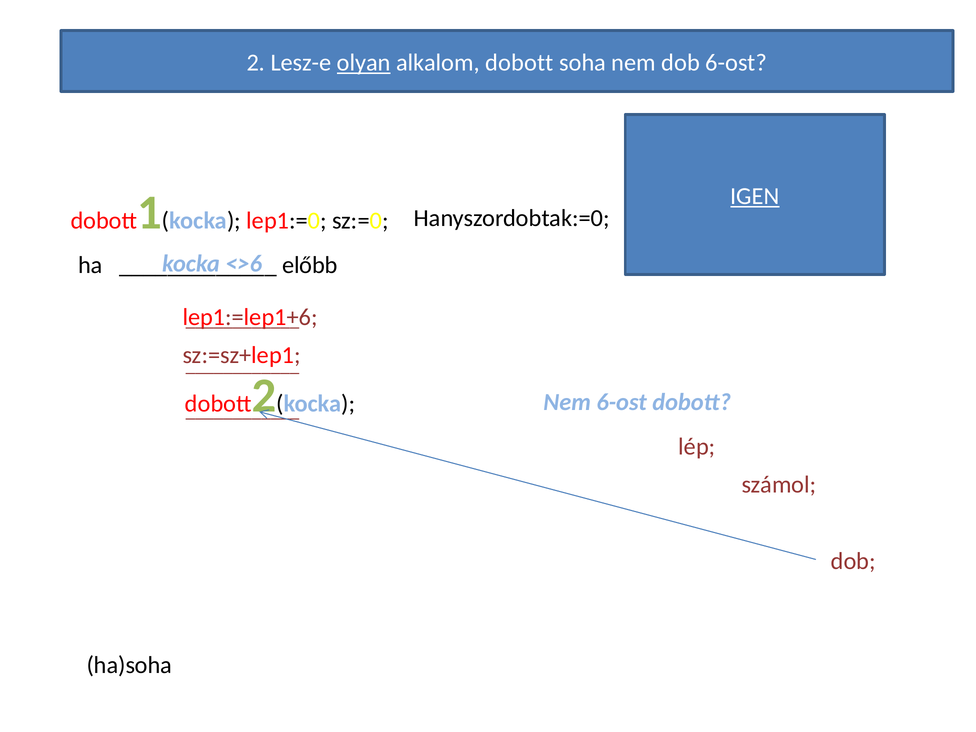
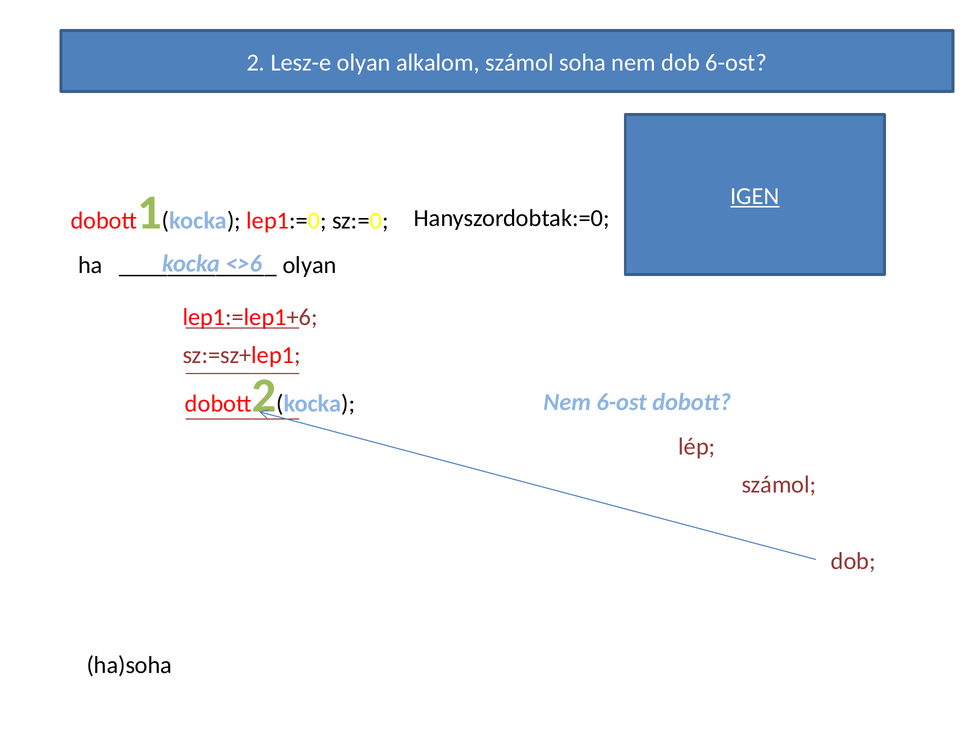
olyan underline: present -> none (364, 63)
alkalom dobott: dobott -> számol (519, 63)
előbb: előbb -> olyan (310, 265)
